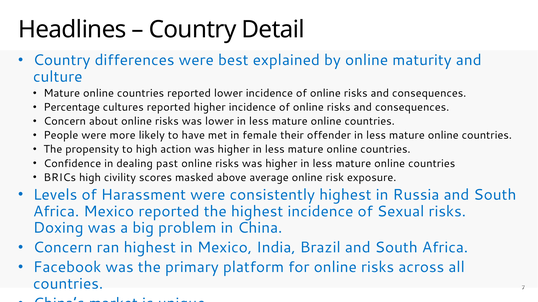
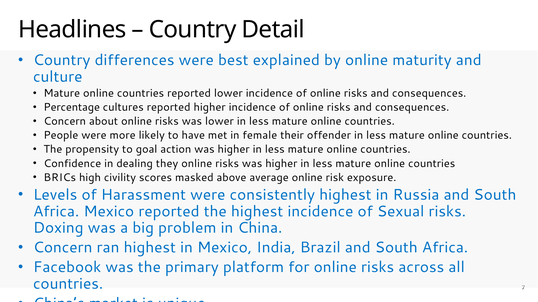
to high: high -> goal (147, 150)
past: past -> they (167, 164)
